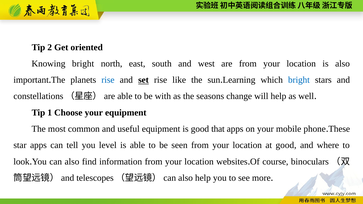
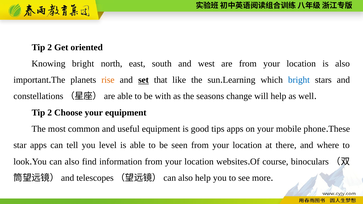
rise colour: blue -> orange (108, 80)
set rise: rise -> that (161, 80)
1: 1 -> 2 (50, 113)
that: that -> tips (218, 129)
at good: good -> there (286, 145)
